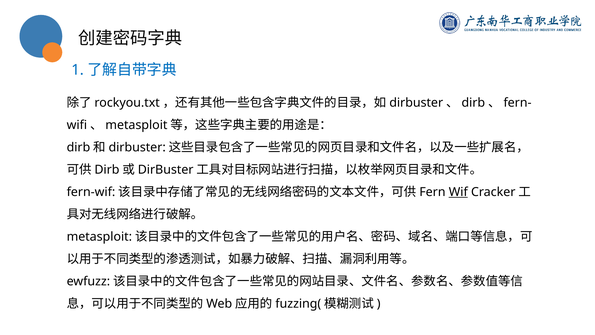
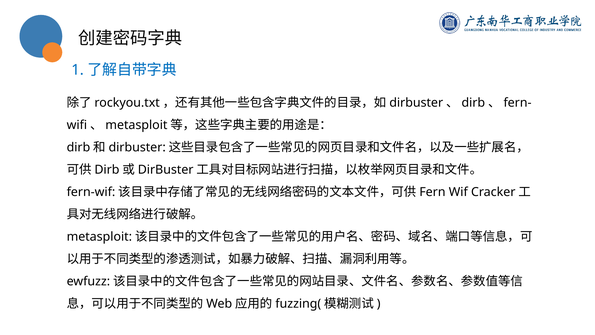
Wif underline: present -> none (458, 192)
